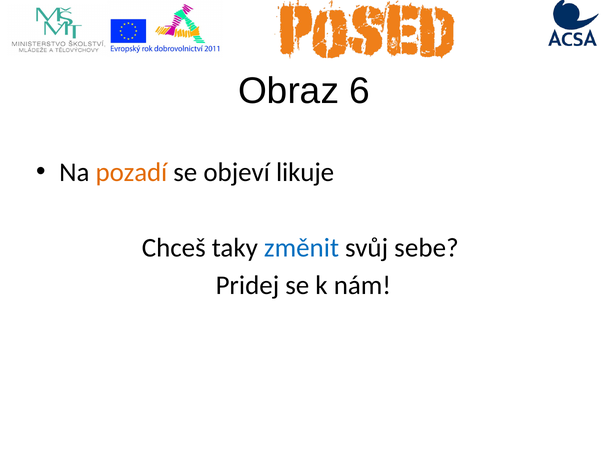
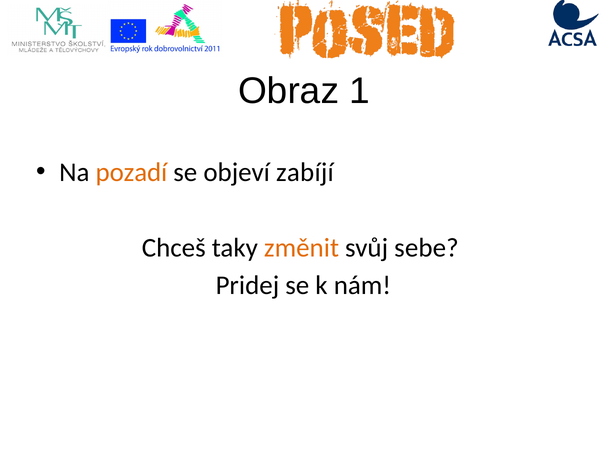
6: 6 -> 1 (360, 91)
likuje: likuje -> zabíjí (305, 172)
změnit colour: blue -> orange (301, 248)
